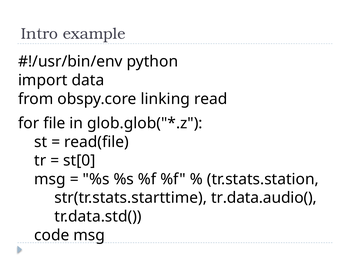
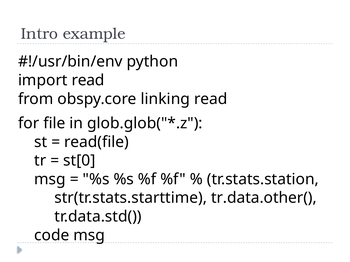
import data: data -> read (88, 80)
tr.data.audio(: tr.data.audio( -> tr.data.other( (264, 198)
